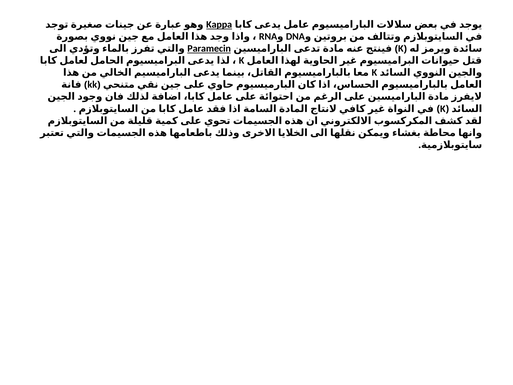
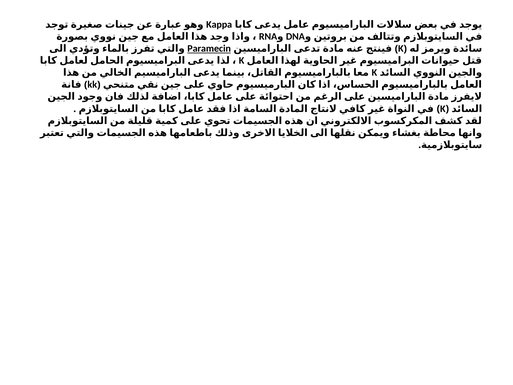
Kappa underline: present -> none (219, 25)
